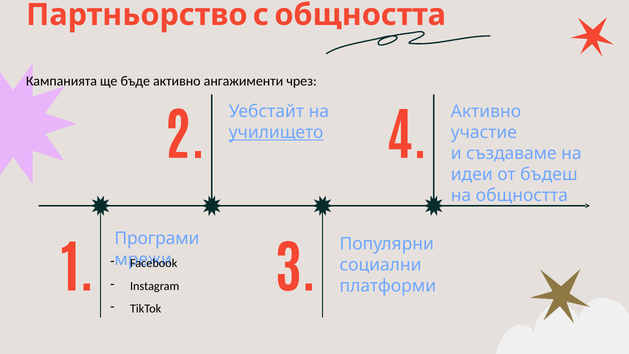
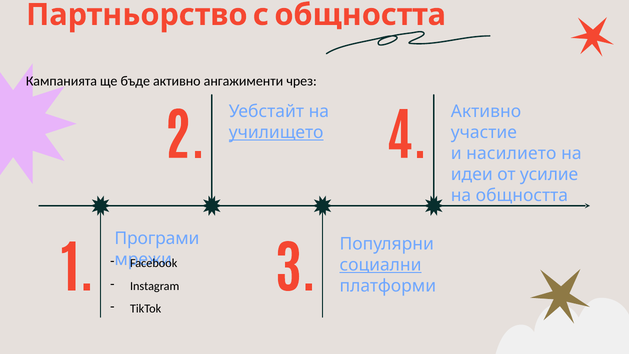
създаваме: създаваме -> насилието (511, 153)
бъдеш: бъдеш -> усилие (549, 174)
социални underline: none -> present (381, 265)
